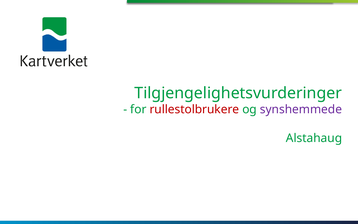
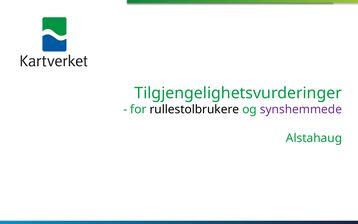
rullestolbrukere colour: red -> black (194, 109)
